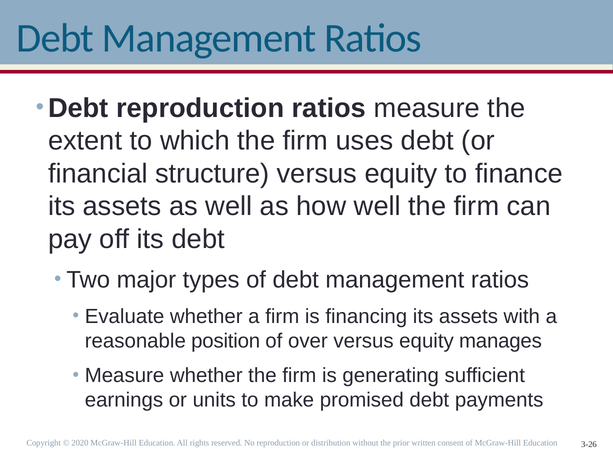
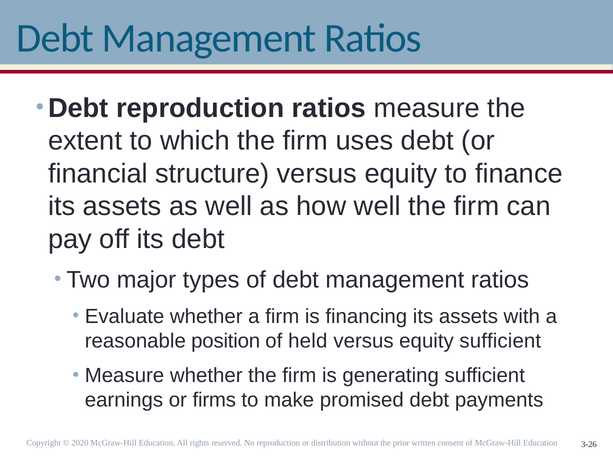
over: over -> held (308, 341)
equity manages: manages -> sufficient (500, 341)
units: units -> firms (214, 400)
